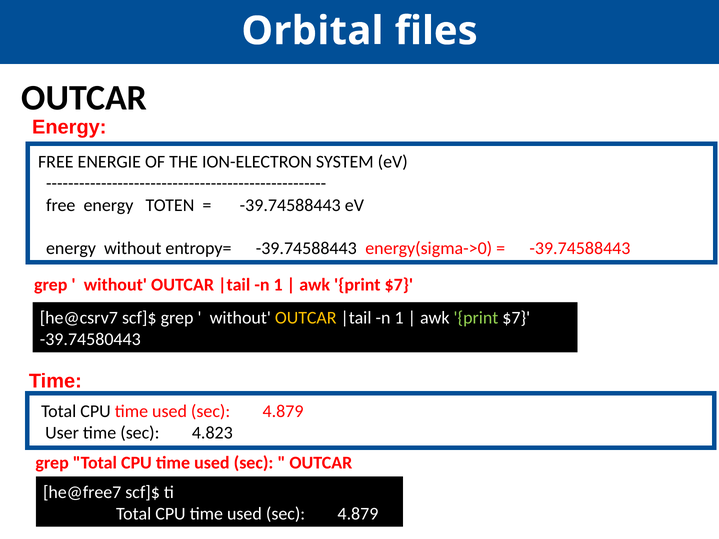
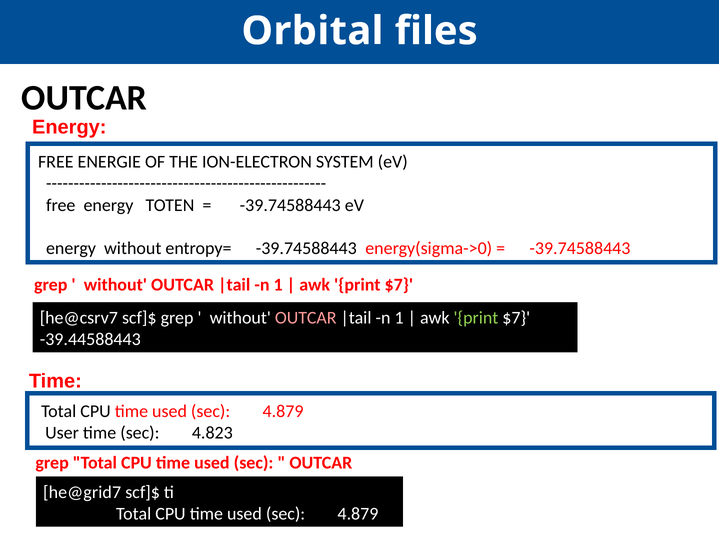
OUTCAR colour: yellow -> pink (306, 318)
-39.74580443: -39.74580443 -> -39.44588443 (90, 339)
he@free7: he@free7 -> he@grid7 (82, 492)
